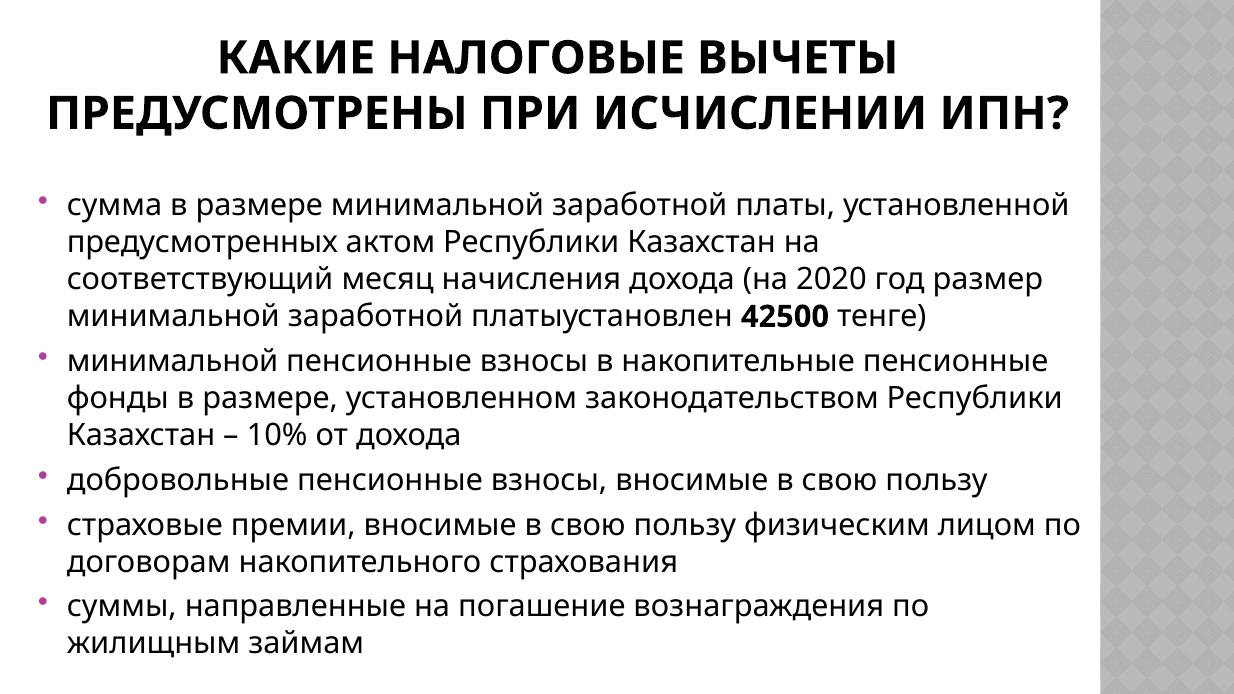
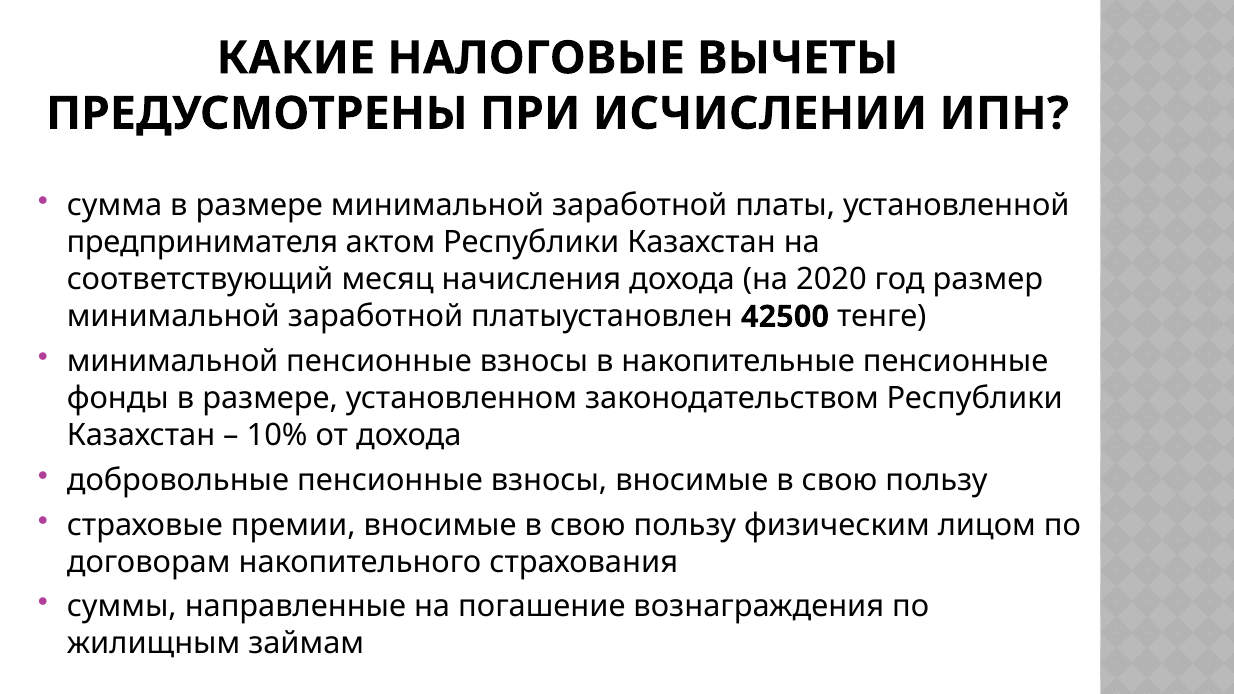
предусмотренных: предусмотренных -> предпринимателя (202, 243)
